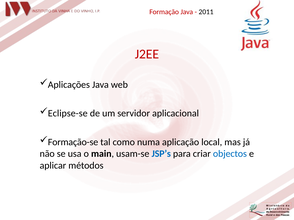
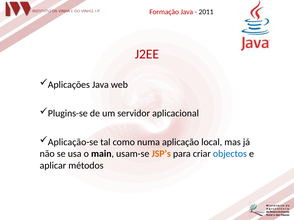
Eclipse-se: Eclipse-se -> Plugins-se (68, 114)
Formação-se: Formação-se -> Aplicação-se (73, 142)
JSP’s colour: blue -> orange (161, 154)
